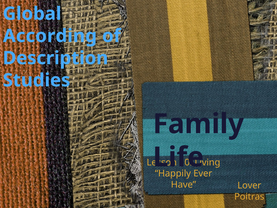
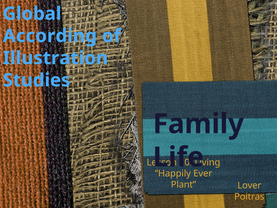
Description: Description -> Illustration (55, 58)
Have: Have -> Plant (184, 184)
